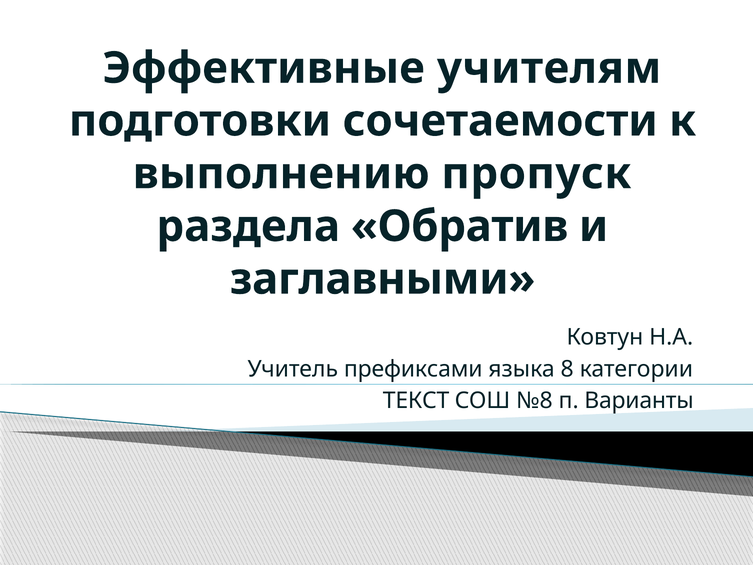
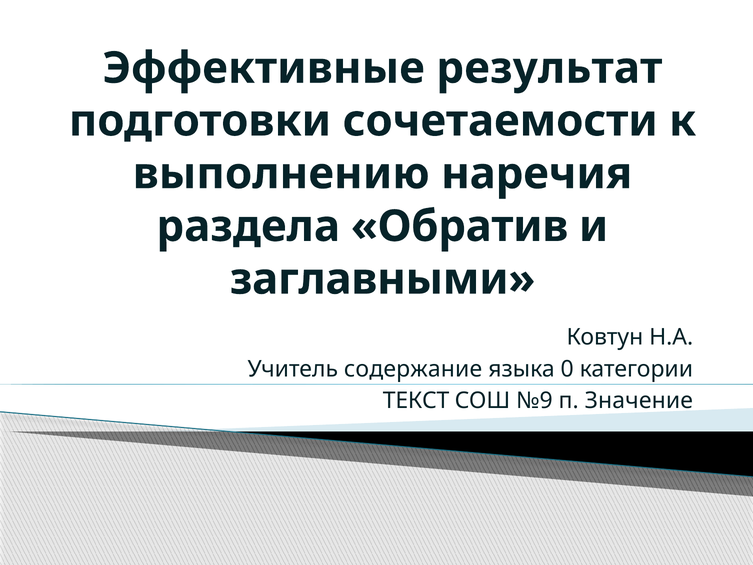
учителям: учителям -> результат (549, 68)
пропуск: пропуск -> наречия (537, 174)
префиксами: префиксами -> содержание (413, 369)
8: 8 -> 0 (567, 369)
№8: №8 -> №9 (534, 401)
Варианты: Варианты -> Значение (639, 401)
